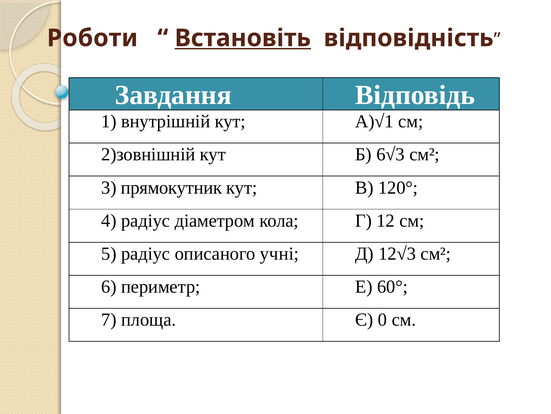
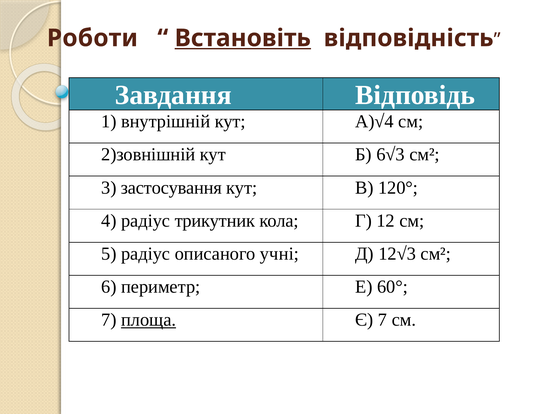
А)√1: А)√1 -> А)√4 (374, 121)
прямокутник: прямокутник -> застосування (171, 187)
діаметром: діаметром -> трикутник (215, 220)
площа underline: none -> present (149, 319)
Є 0: 0 -> 7 (383, 319)
